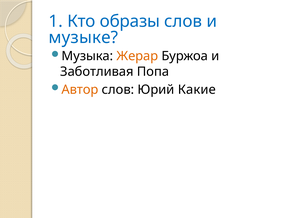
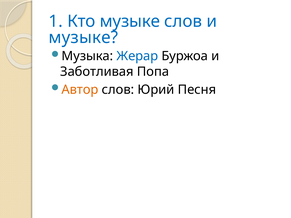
Кто образы: образы -> музыке (130, 21)
Жерар colour: orange -> blue (137, 56)
Какие: Какие -> Песня (197, 90)
